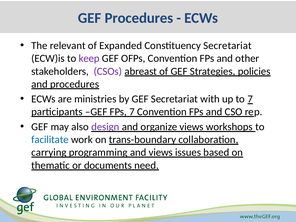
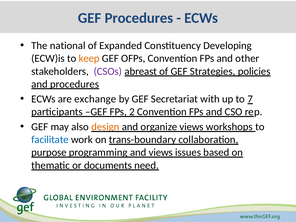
relevant: relevant -> national (68, 46)
Constituency Secretariat: Secretariat -> Developing (228, 46)
keep colour: purple -> orange (89, 58)
ministries: ministries -> exchange (95, 99)
FPs 7: 7 -> 2 (132, 112)
design colour: purple -> orange (105, 127)
carrying: carrying -> purpose (49, 152)
